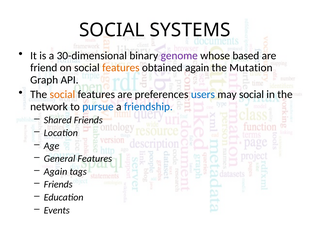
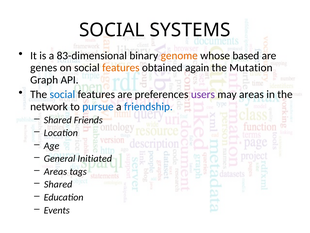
30-dimensional: 30-dimensional -> 83-dimensional (92, 56)
genome colour: purple -> orange (179, 56)
friend: friend -> genes (44, 68)
social colour: orange -> blue (62, 94)
users colour: blue -> purple (203, 94)
may social: social -> areas (251, 94)
General Features: Features -> Initiated (95, 158)
Again: Again -> Areas (56, 171)
Friends: Friends -> Shared (58, 184)
